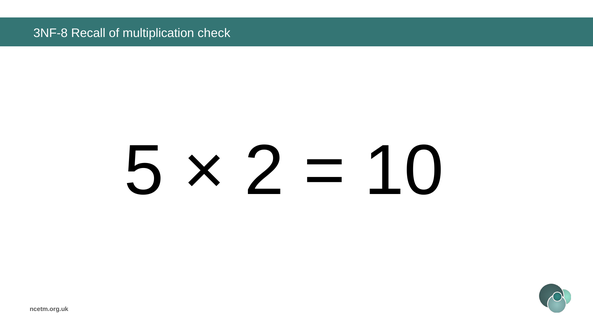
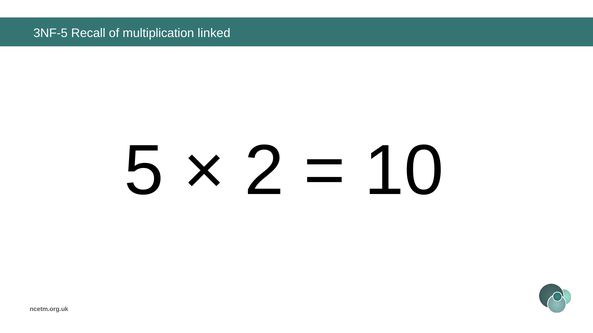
3NF-8: 3NF-8 -> 3NF-5 (51, 33)
check: check -> linked (214, 33)
